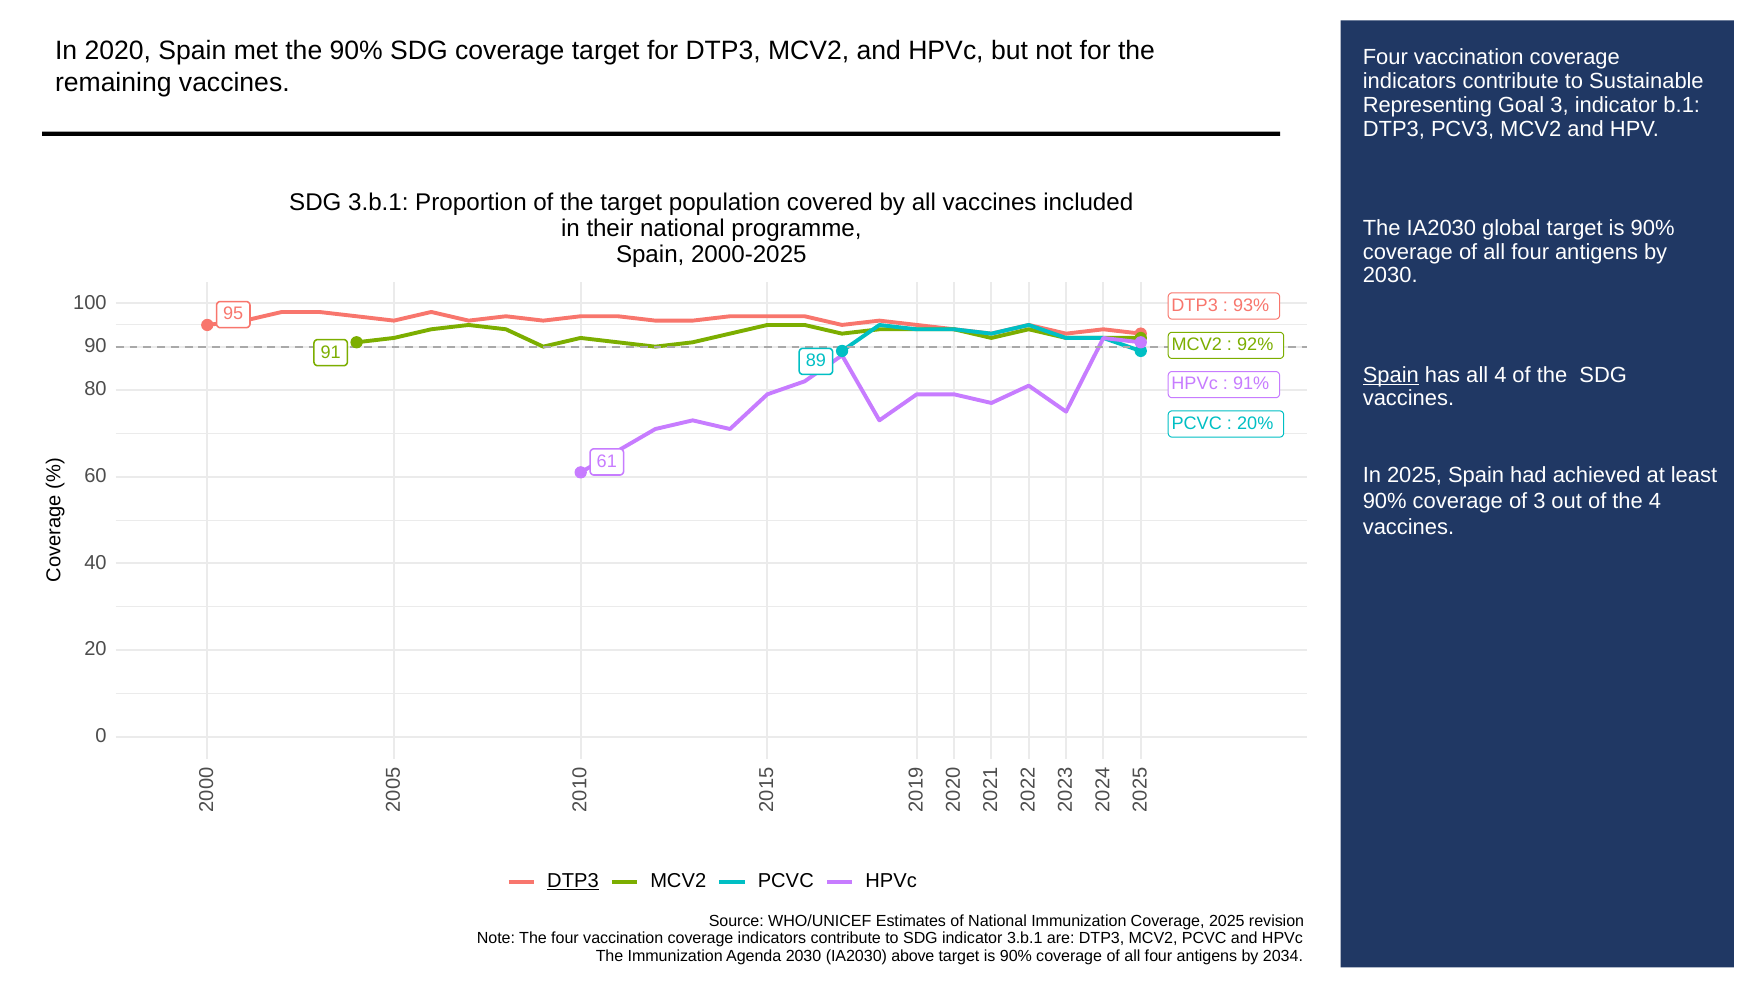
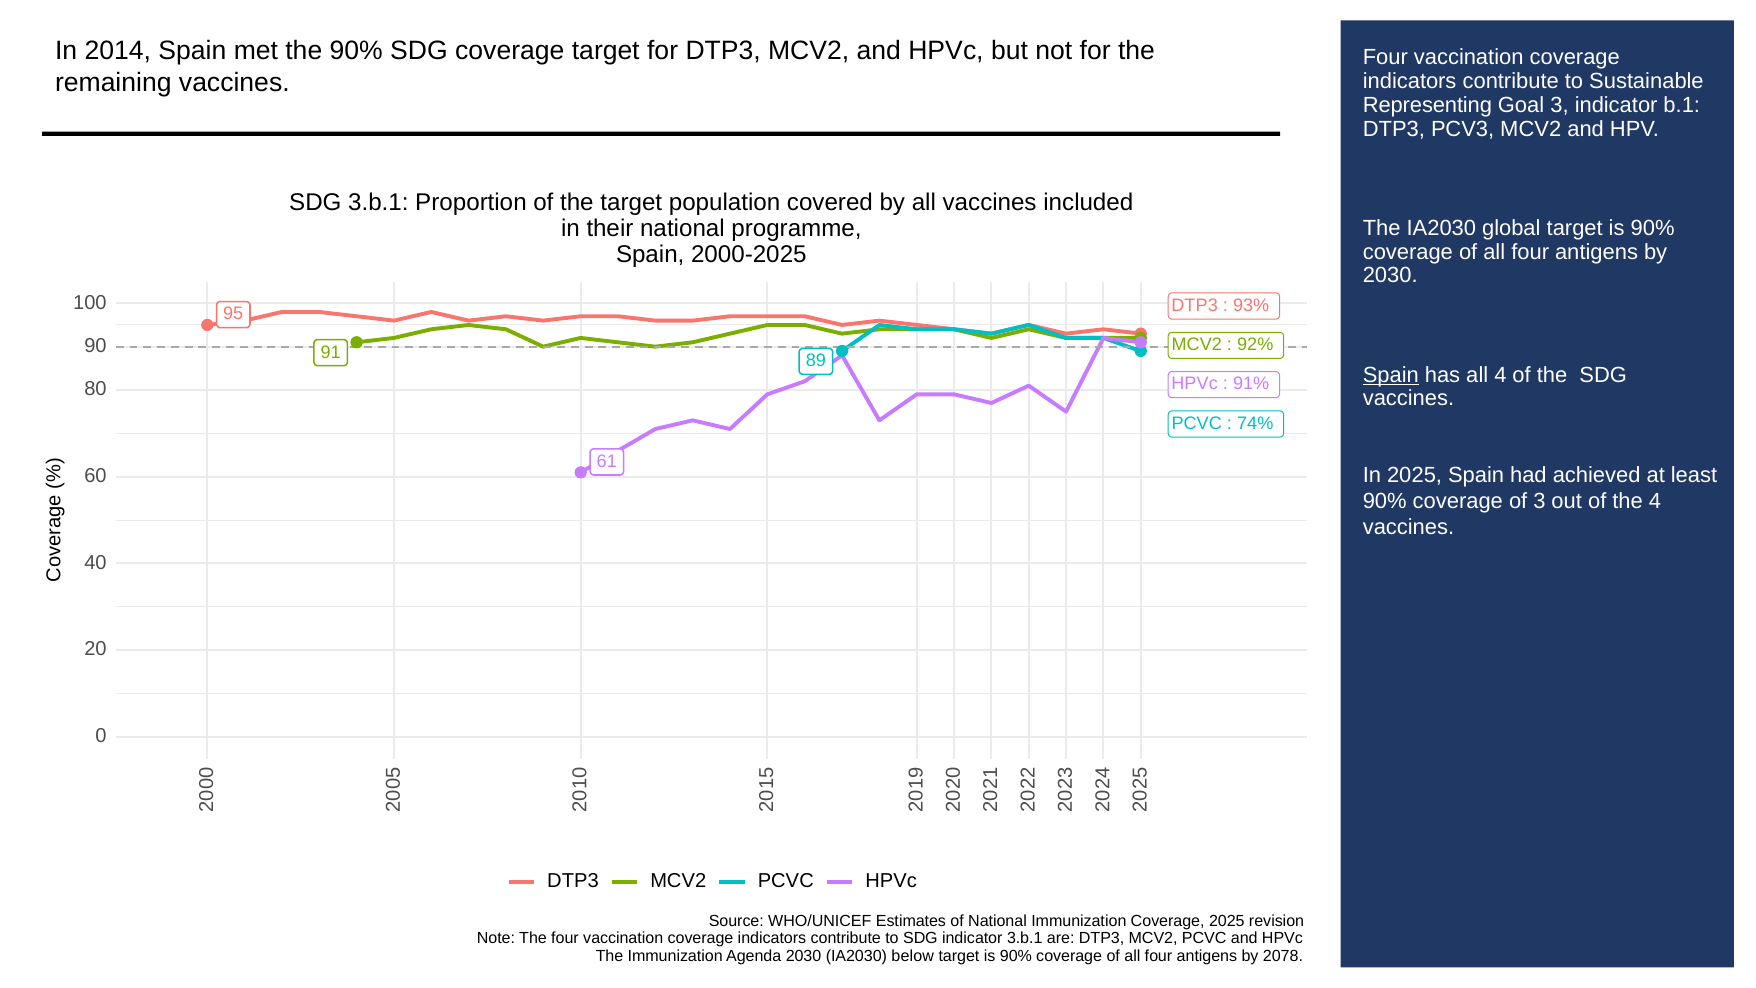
2020: 2020 -> 2014 (118, 51)
20%: 20% -> 74% (1255, 423)
DTP3 underline: present -> none (573, 881)
above: above -> below (913, 956)
2034: 2034 -> 2078 (1283, 956)
